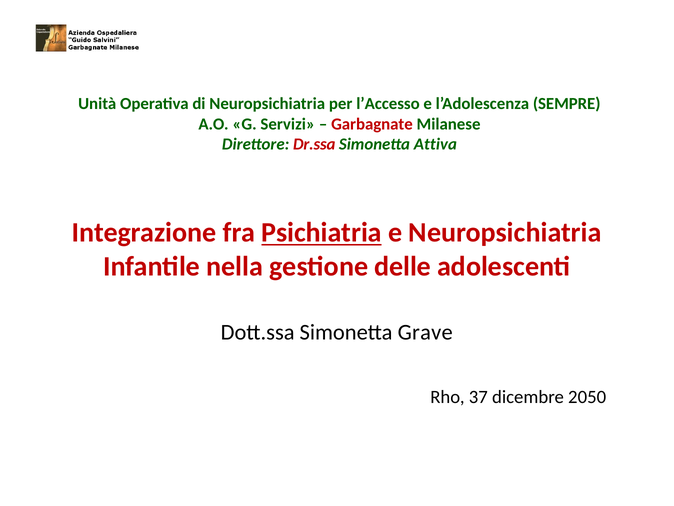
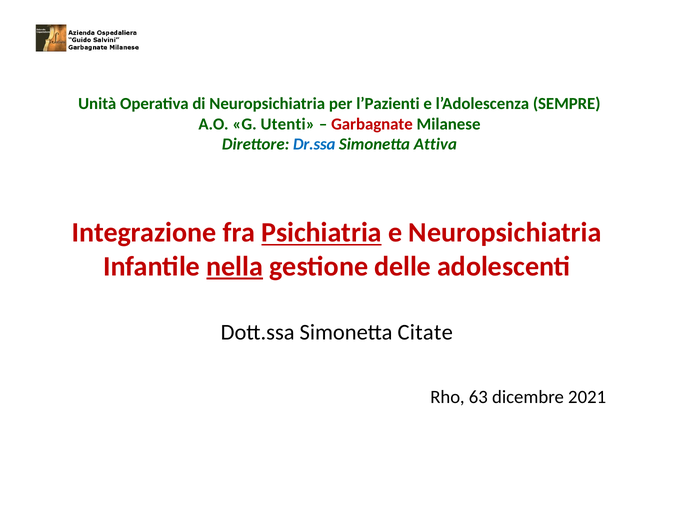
l’Accesso: l’Accesso -> l’Pazienti (388, 104)
Servizi: Servizi -> Utenti (288, 124)
Dr.ssa colour: red -> blue (314, 144)
nella underline: none -> present (235, 266)
Grave: Grave -> Citate (425, 332)
37: 37 -> 63 (478, 397)
2050: 2050 -> 2021 (587, 397)
